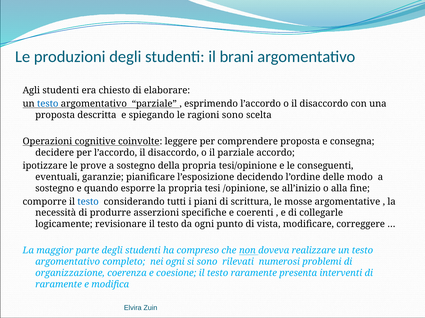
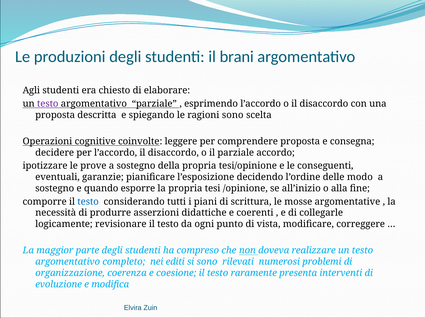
testo colour: blue -> purple (48, 104)
specifiche: specifiche -> didattiche (204, 213)
nei ogni: ogni -> editi (175, 262)
raramente: raramente -> evoluzione (59, 285)
